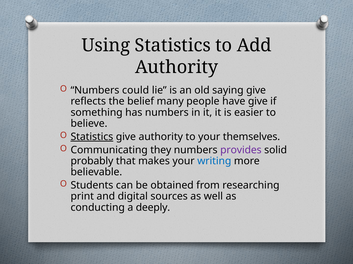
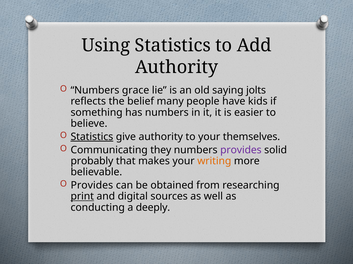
could: could -> grace (136, 90)
saying give: give -> jolts (256, 90)
have give: give -> kids (258, 102)
writing colour: blue -> orange (214, 161)
Students: Students -> Provides (92, 186)
print underline: none -> present (82, 197)
